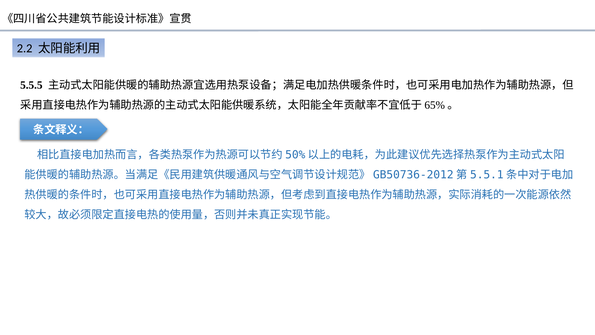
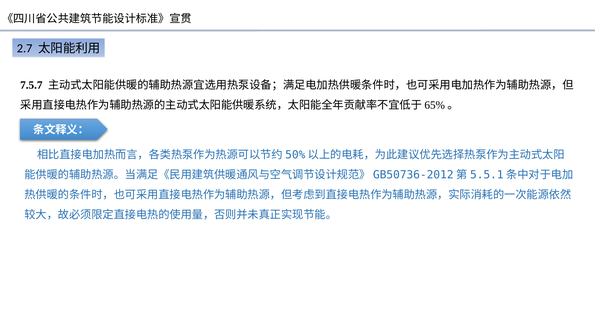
2.2: 2.2 -> 2.7 (25, 48)
5.5.5: 5.5.5 -> 7.5.7 (31, 85)
